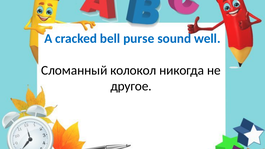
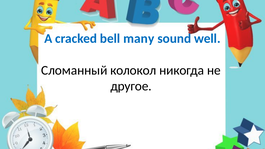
purse: purse -> many (139, 38)
